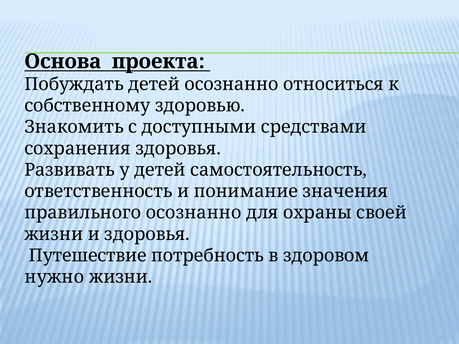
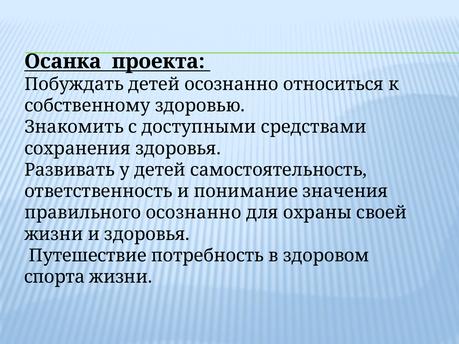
Основа: Основа -> Осанка (63, 62)
нужно: нужно -> спорта (55, 277)
